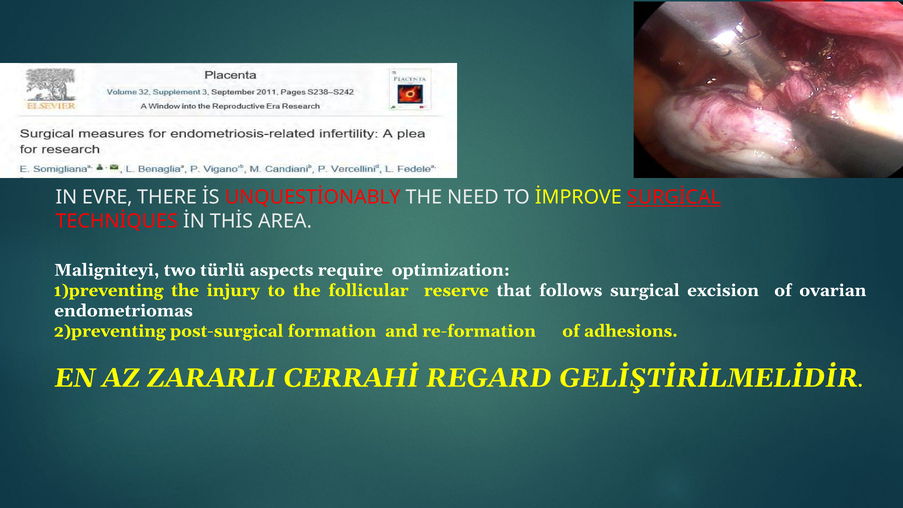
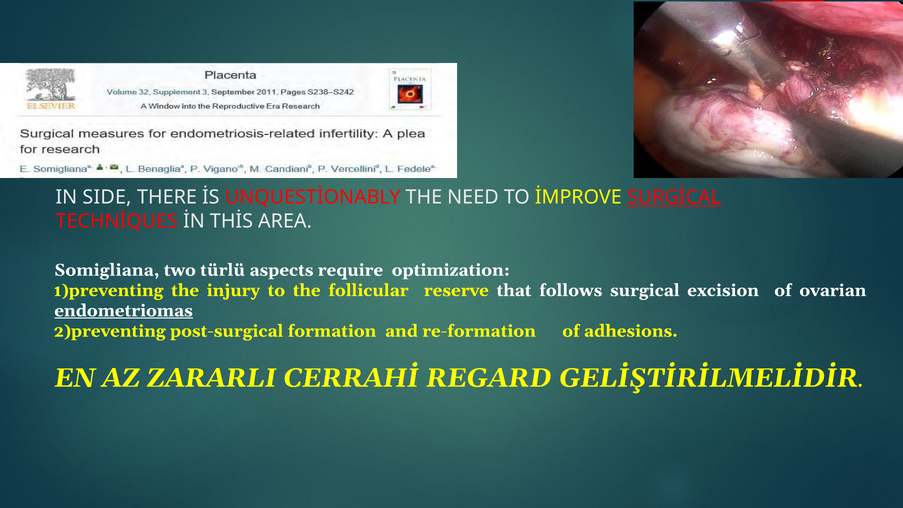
EVRE: EVRE -> SIDE (107, 197)
Maligniteyi: Maligniteyi -> Somigliana (107, 270)
endometriomas underline: none -> present (124, 311)
